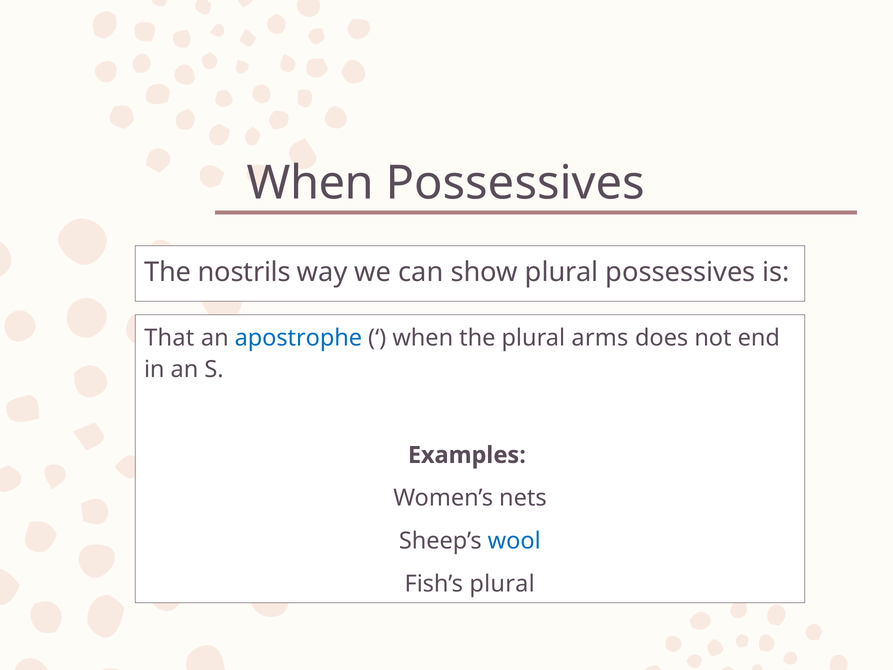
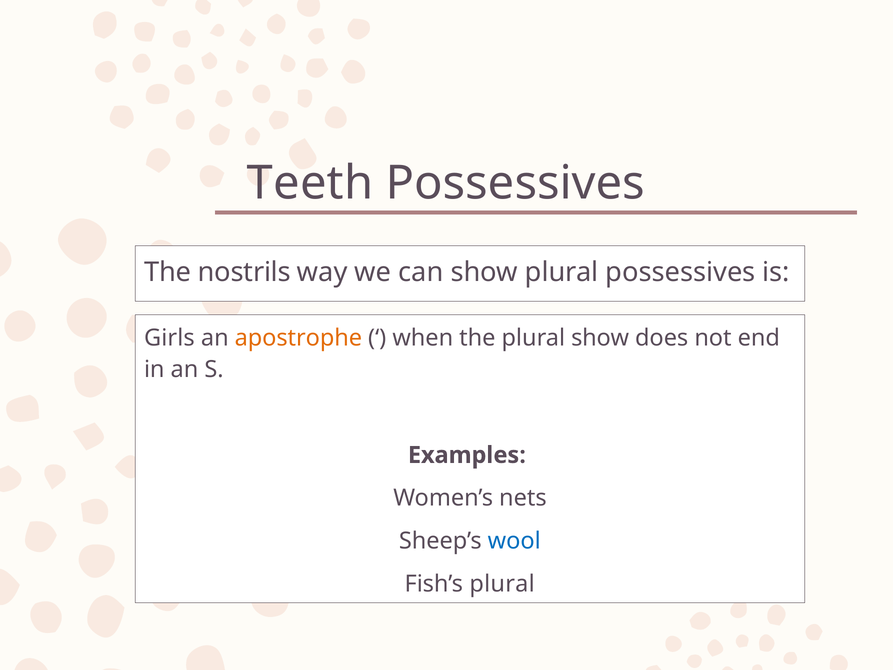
When: When -> Teeth (310, 183)
That: That -> Girls (169, 338)
apostrophe colour: blue -> orange (298, 338)
plural arms: arms -> show (600, 338)
